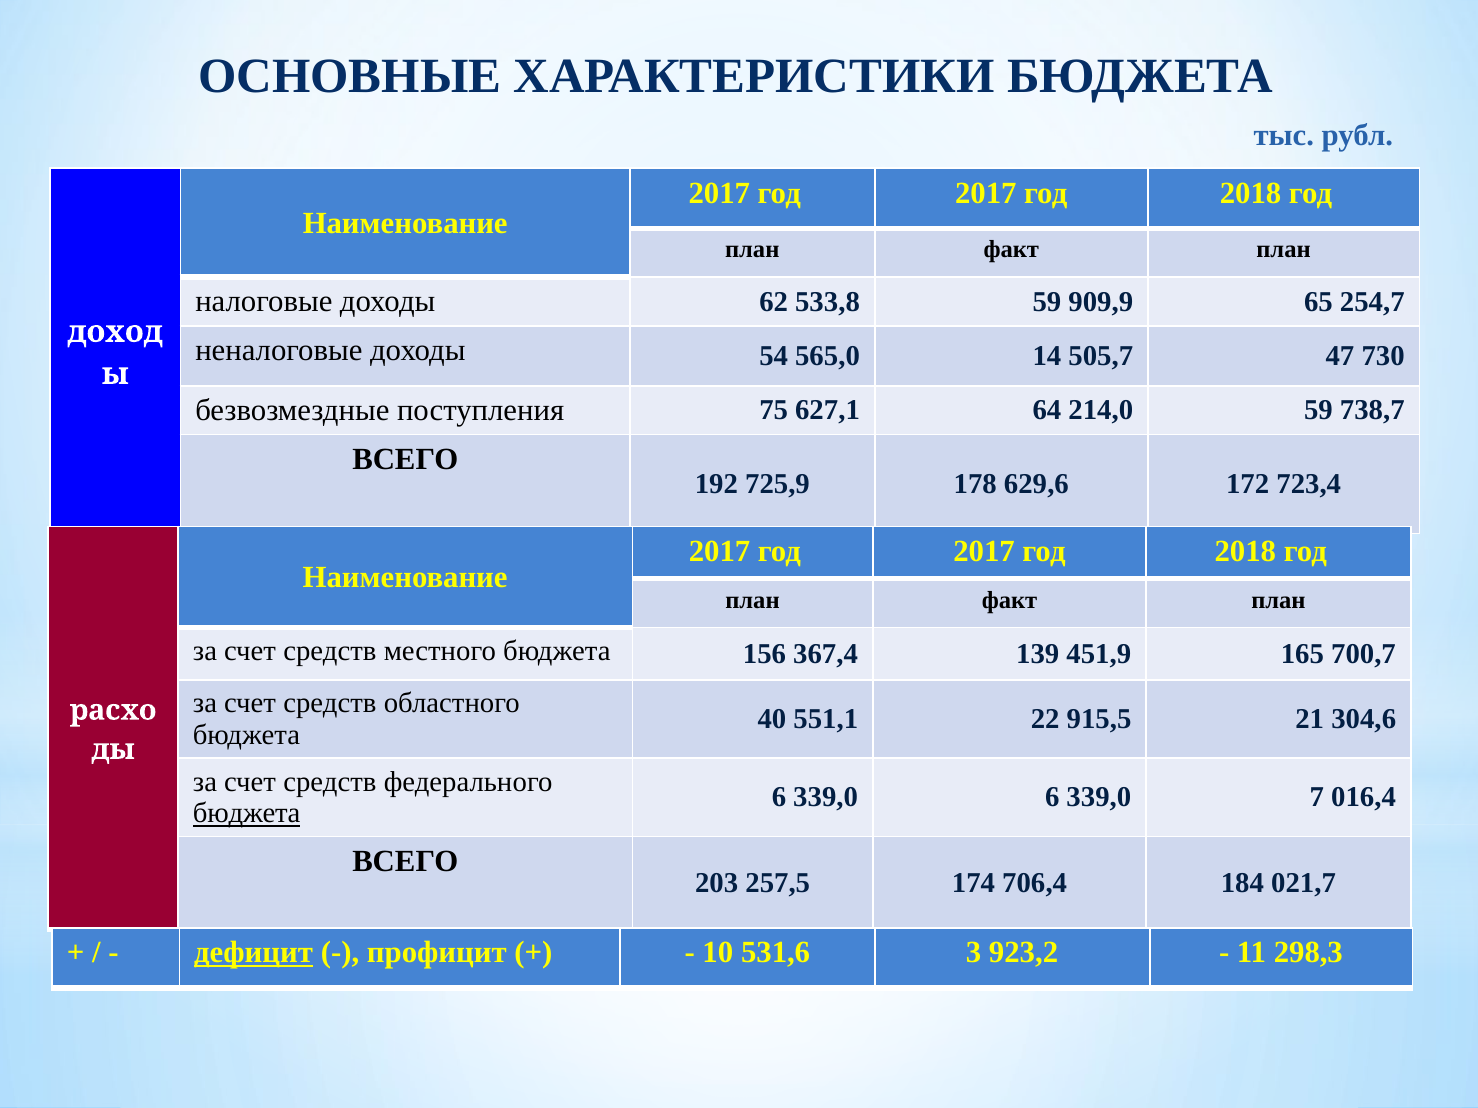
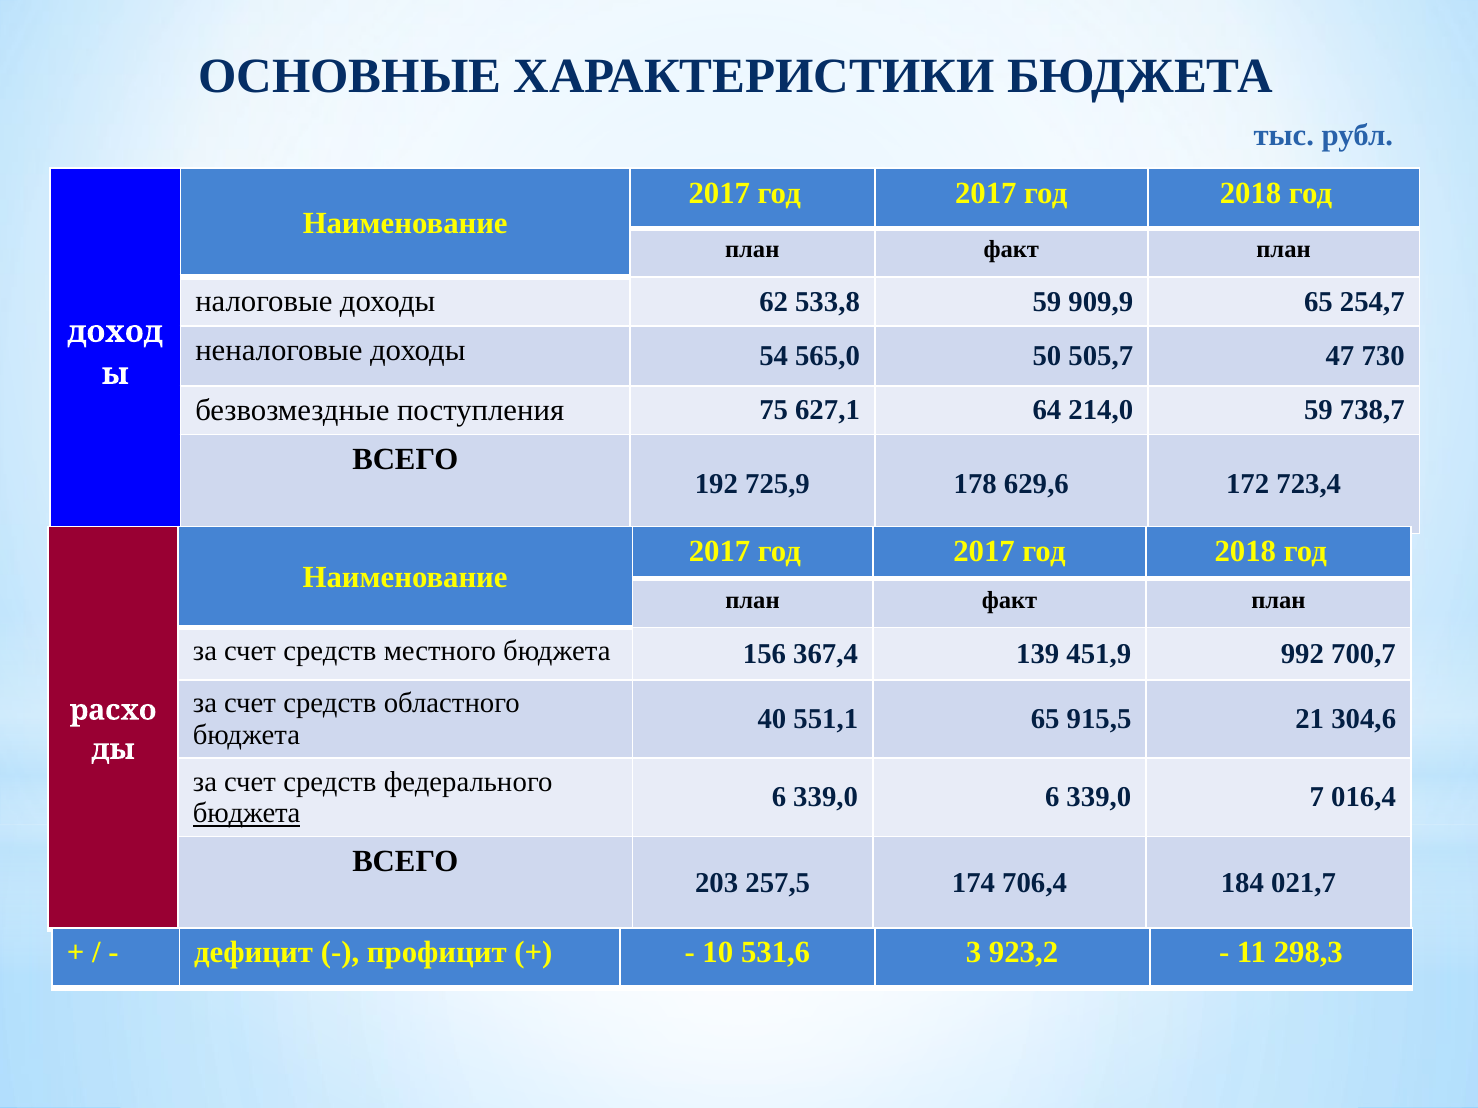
14: 14 -> 50 (1047, 356)
165: 165 -> 992 (1302, 654)
551,1 22: 22 -> 65 (1045, 719)
дефицит underline: present -> none (254, 953)
